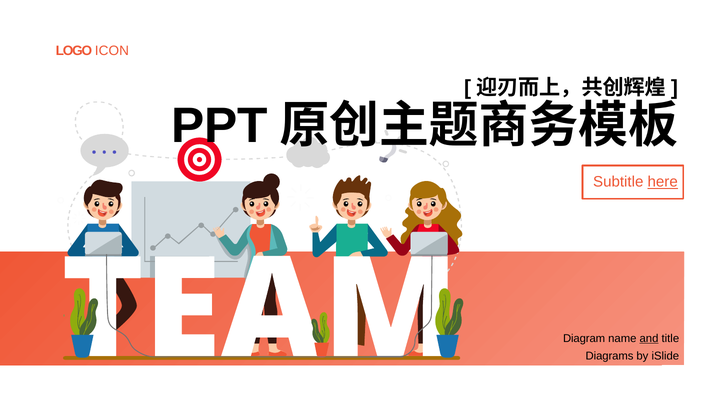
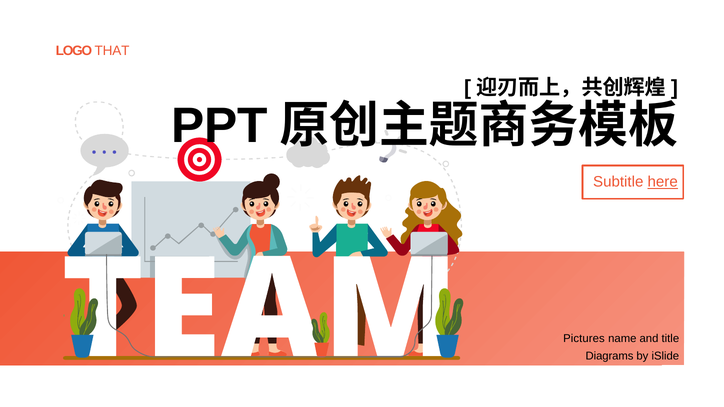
ICON: ICON -> THAT (112, 51)
Diagram: Diagram -> Pictures (584, 339)
and underline: present -> none (649, 339)
